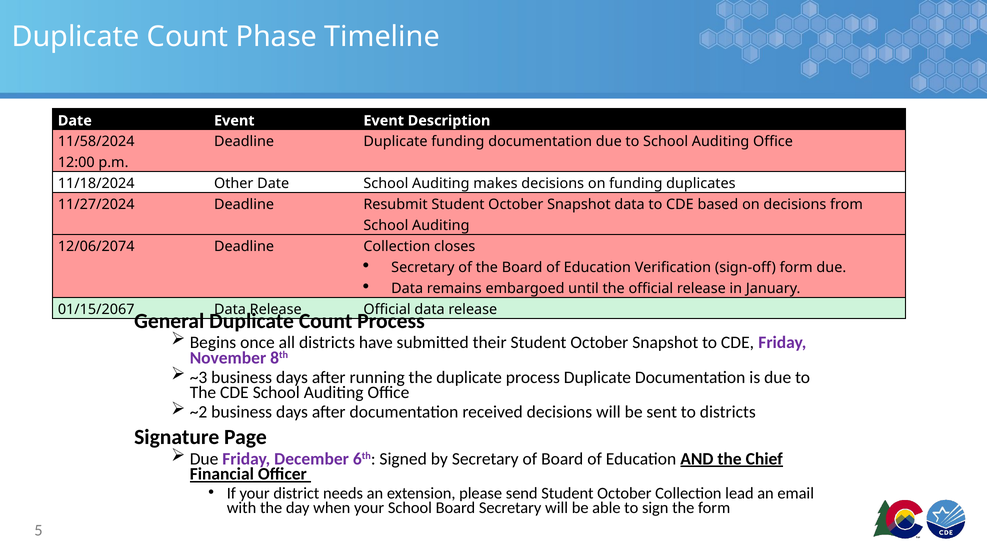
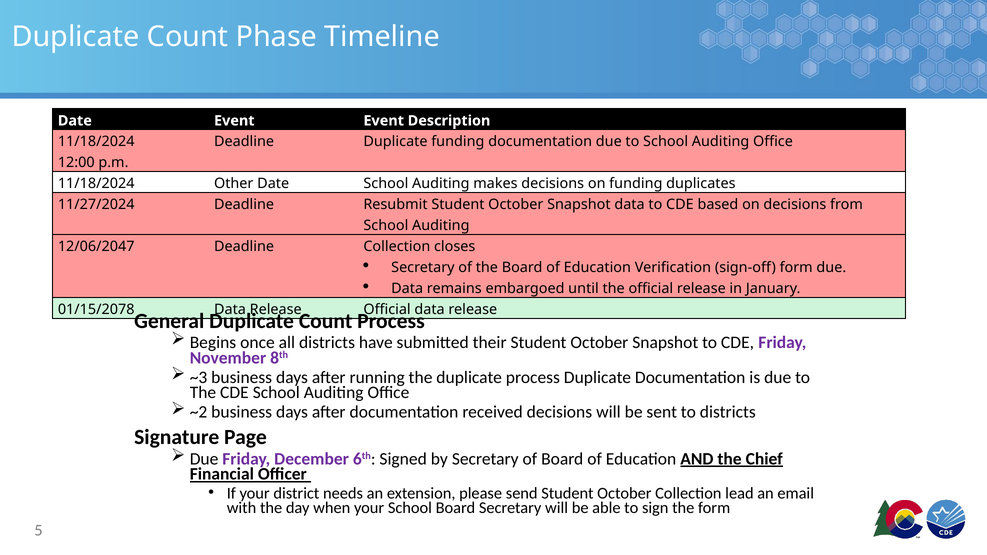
11/58/2024: 11/58/2024 -> 11/18/2024 (96, 142)
12/06/2074: 12/06/2074 -> 12/06/2047 (96, 247)
01/15/2067: 01/15/2067 -> 01/15/2078 (96, 310)
